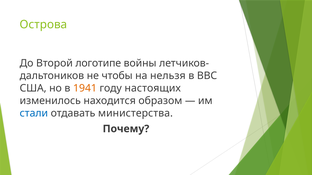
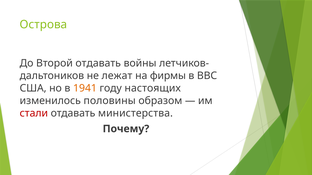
Второй логотипе: логотипе -> отдавать (98, 63)
чтобы: чтобы -> лежат (117, 76)
нельзя: нельзя -> фирмы (168, 76)
находится: находится -> половины (110, 101)
стали colour: blue -> red (34, 113)
